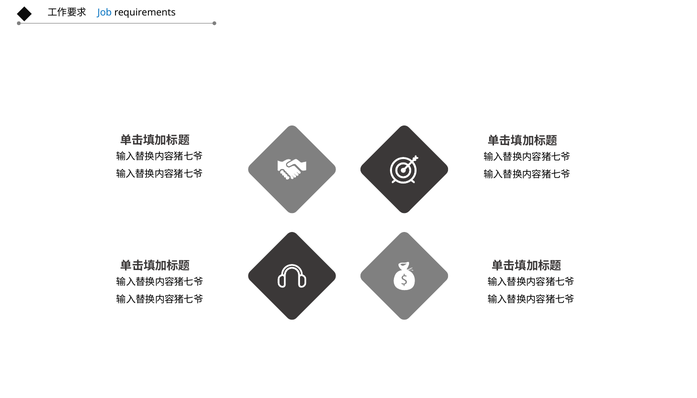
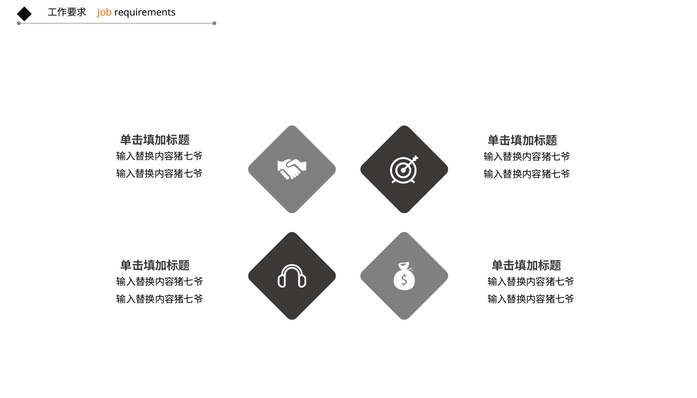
Job colour: blue -> orange (105, 12)
